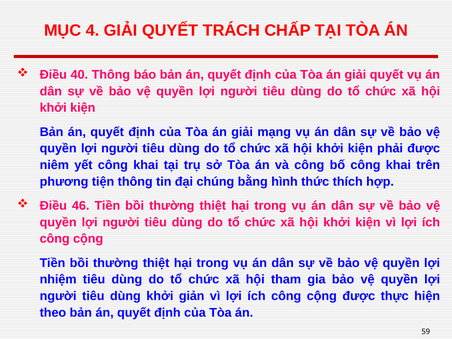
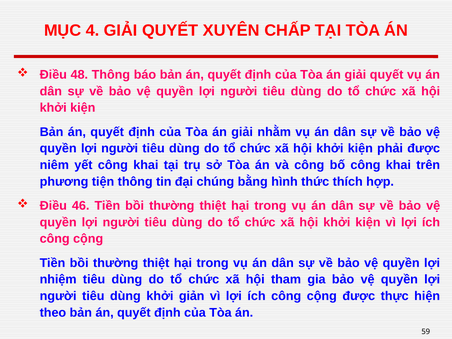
TRÁCH: TRÁCH -> XUYÊN (231, 30)
40: 40 -> 48 (79, 75)
mạng: mạng -> nhằm (274, 132)
